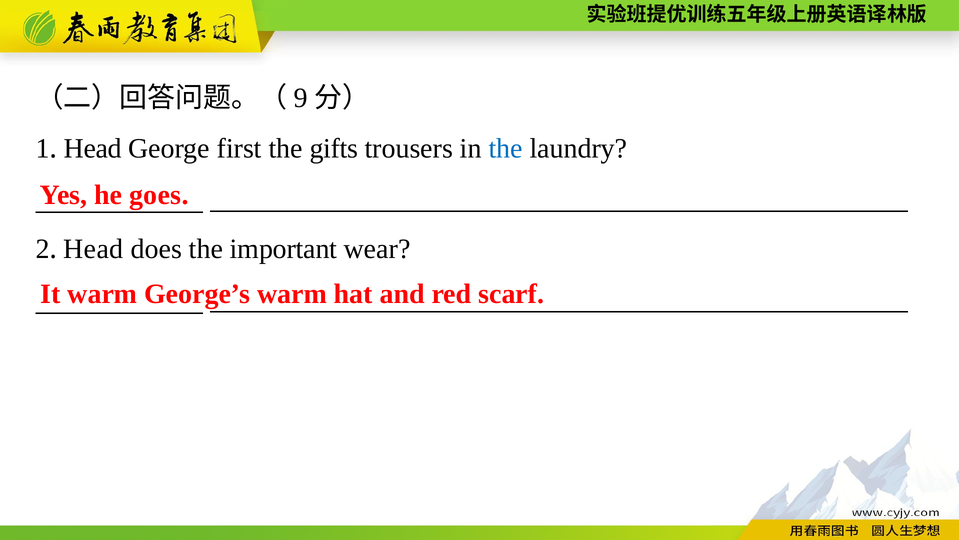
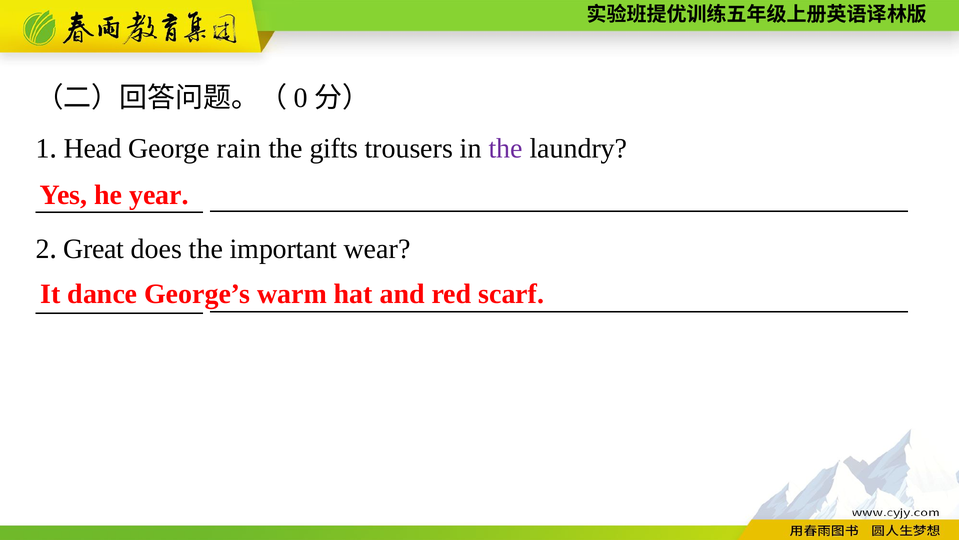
9: 9 -> 0 (301, 98)
first: first -> rain (239, 148)
the colour: blue -> purple (506, 148)
goes: goes -> year (159, 195)
Head: Head -> Great (94, 249)
It warm: warm -> dance (102, 294)
